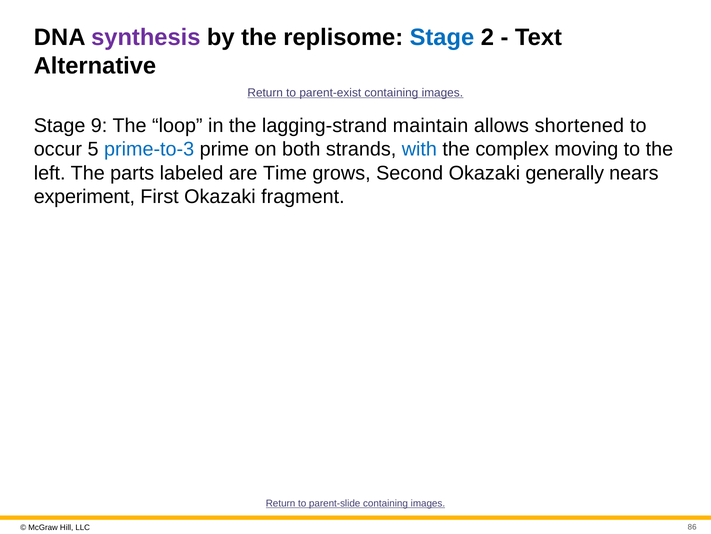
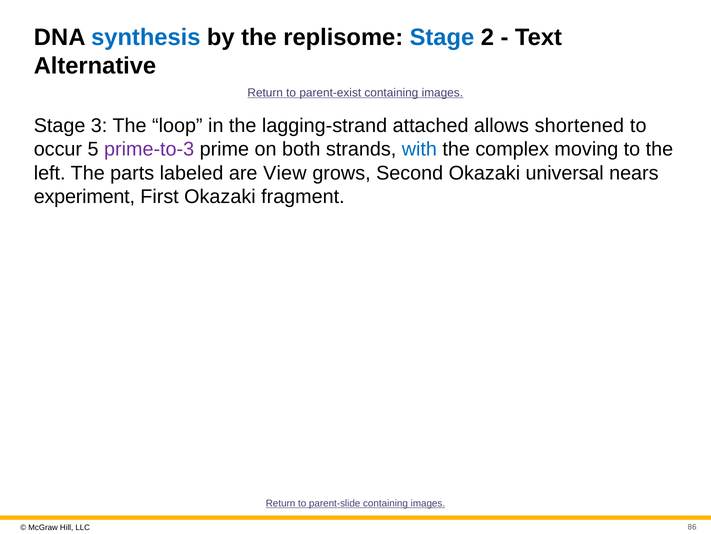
synthesis colour: purple -> blue (146, 38)
9: 9 -> 3 (99, 125)
maintain: maintain -> attached (431, 125)
prime-to-3 colour: blue -> purple (149, 149)
Time: Time -> View (285, 173)
generally: generally -> universal (565, 173)
